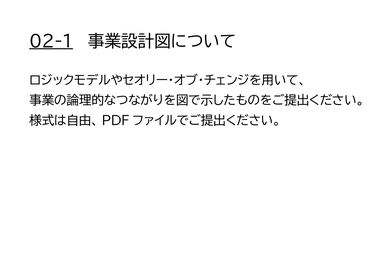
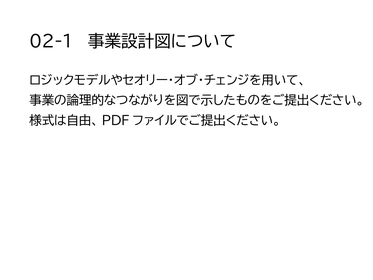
02-1 underline: present -> none (51, 42)
